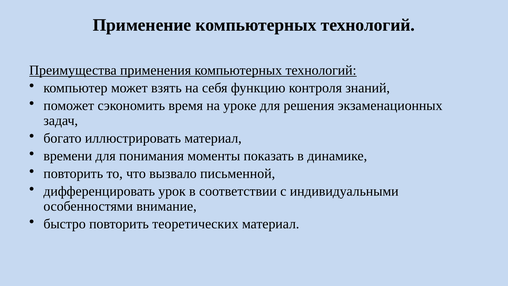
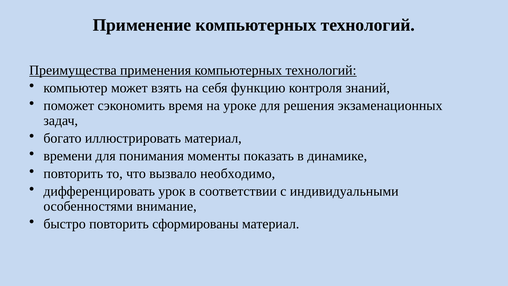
письменной: письменной -> необходимо (238, 174)
теоретических: теоретических -> сформированы (196, 224)
